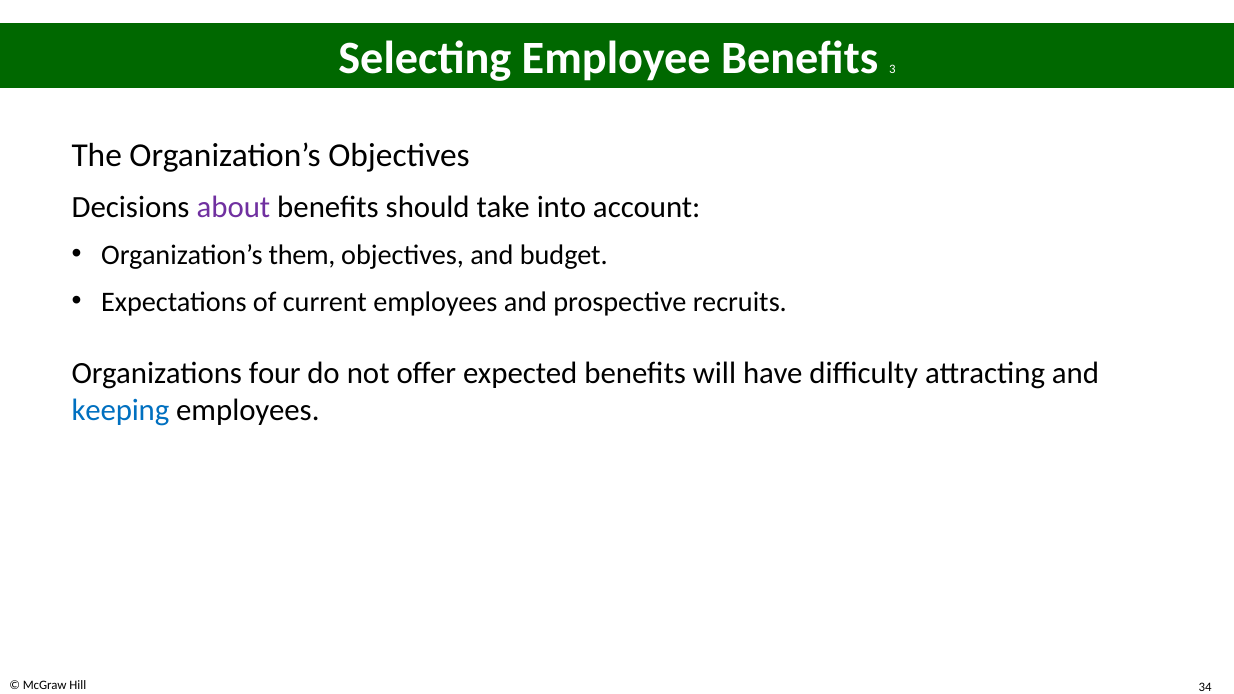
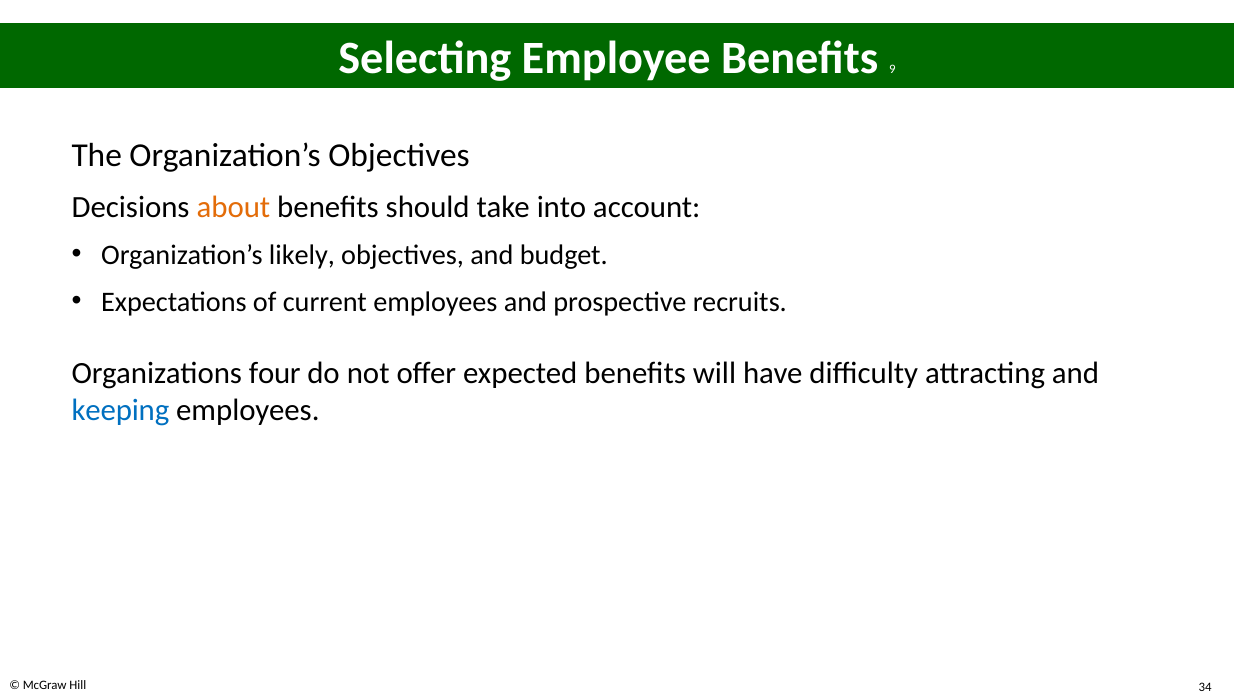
3: 3 -> 9 (892, 70)
about colour: purple -> orange (233, 207)
them: them -> likely (302, 255)
